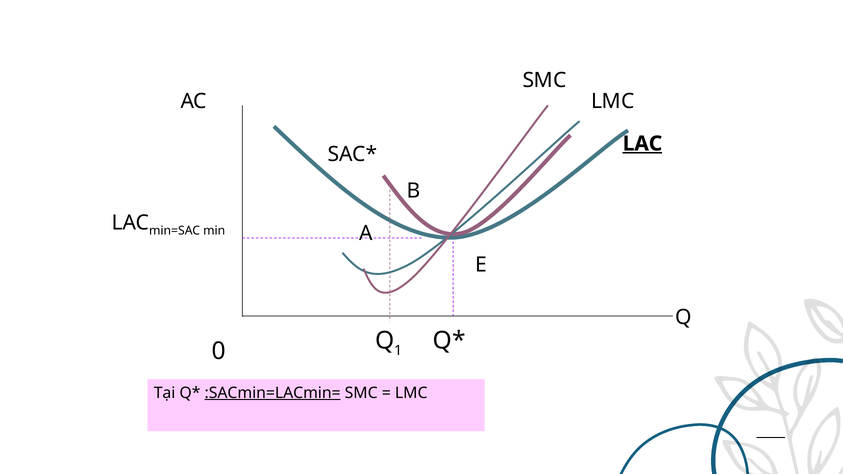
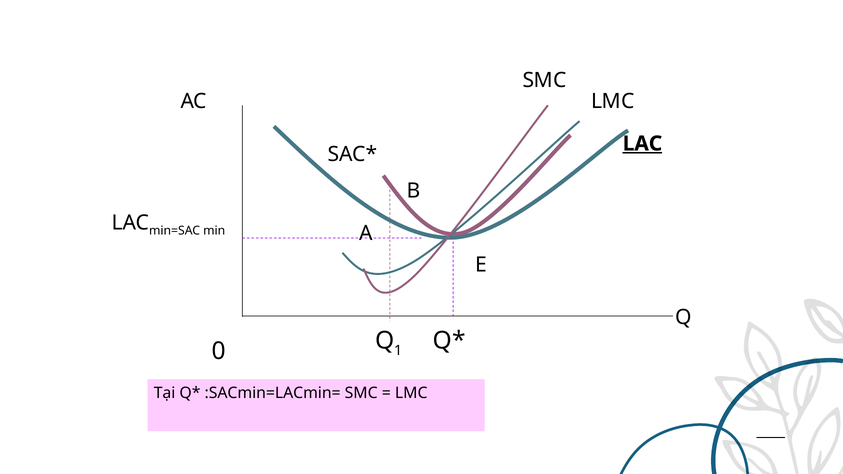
:SACmin=LACmin= underline: present -> none (273, 393)
